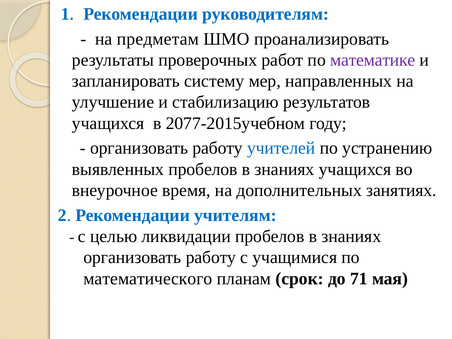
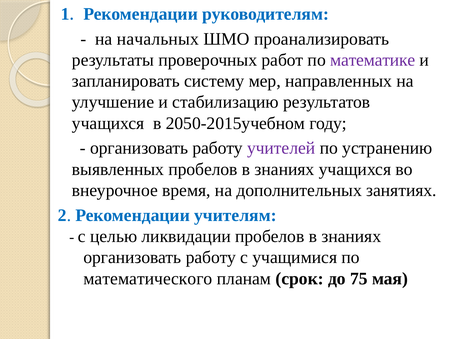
предметам: предметам -> начальных (158, 39)
2077-2015учебном: 2077-2015учебном -> 2050-2015учебном (235, 123)
учителей colour: blue -> purple (281, 148)
71: 71 -> 75 (359, 279)
